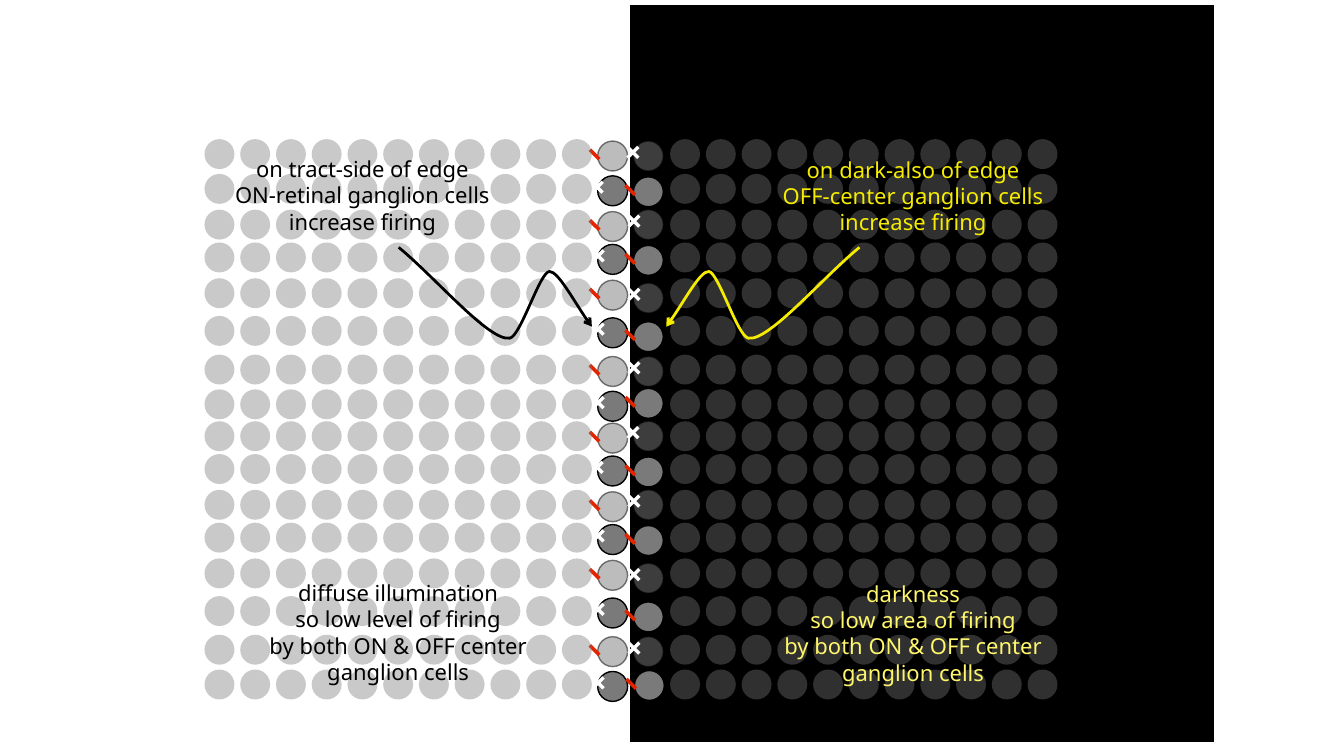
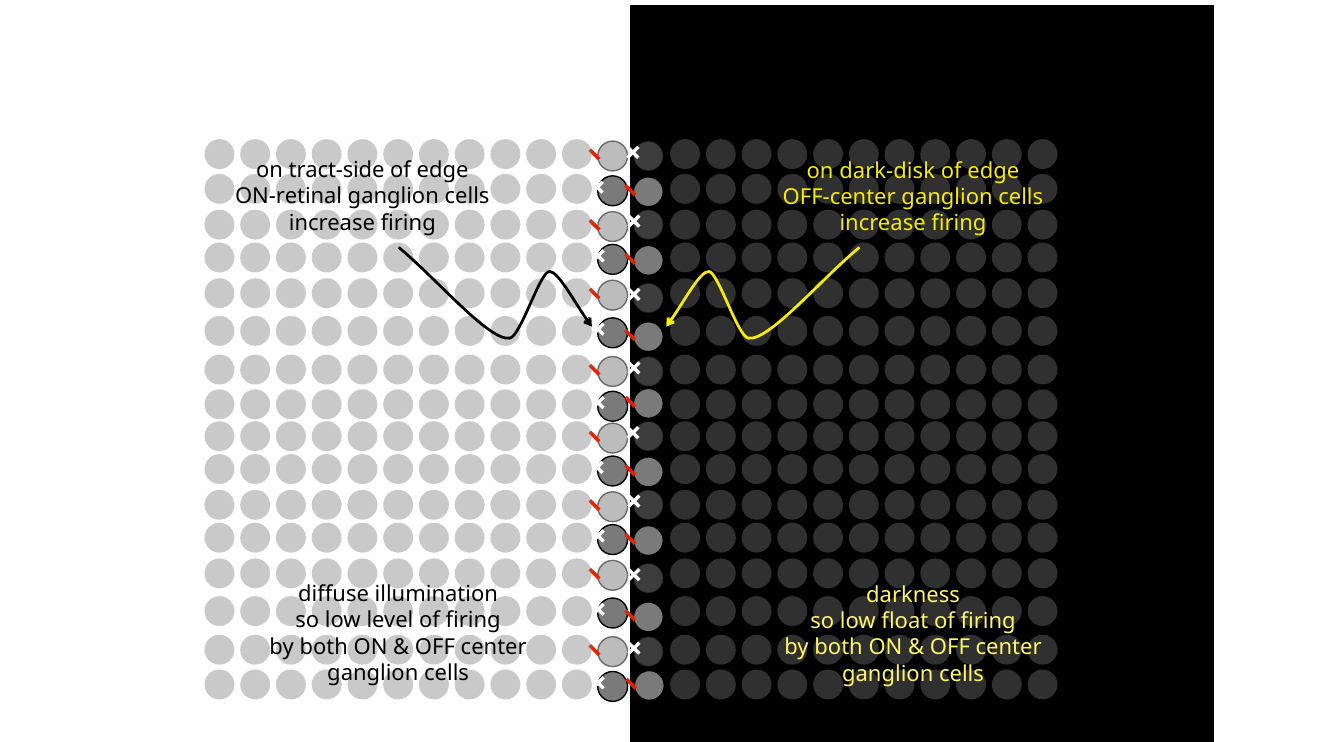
dark-also: dark-also -> dark-disk (887, 171)
area: area -> float (905, 621)
